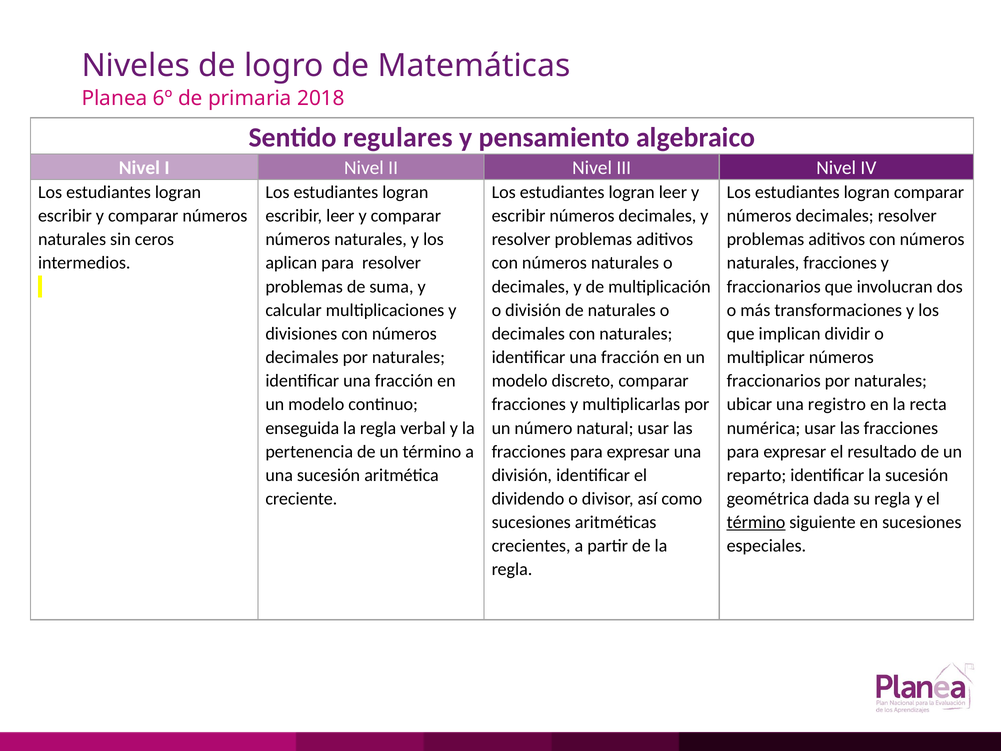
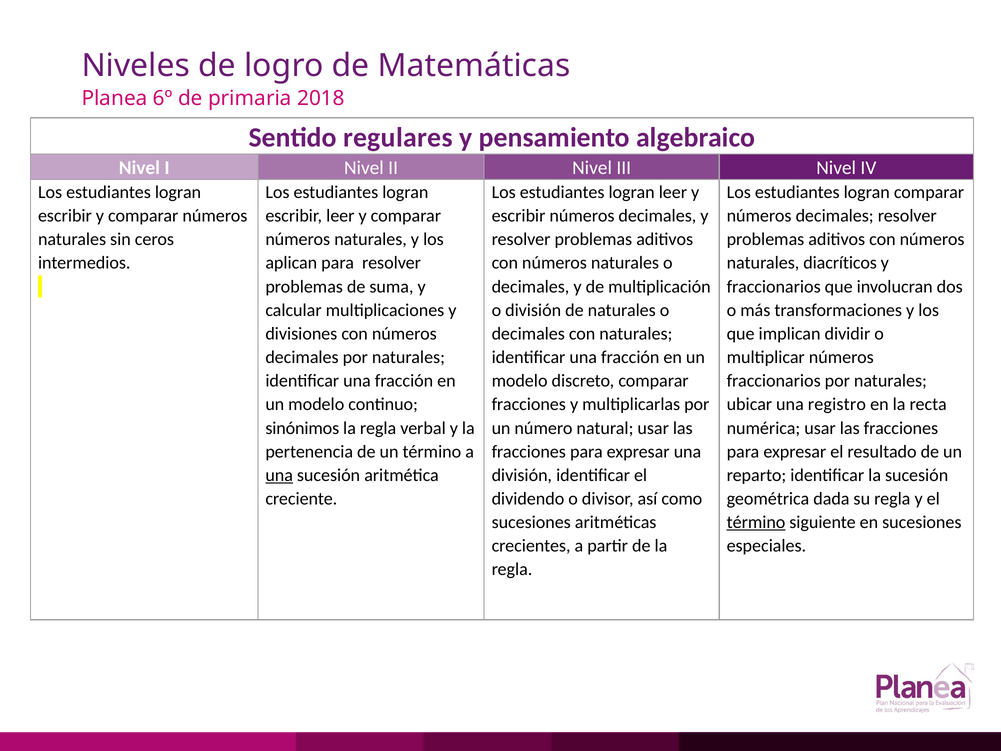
naturales fracciones: fracciones -> diacríticos (840, 263)
enseguida: enseguida -> sinónimos (302, 428)
una underline: none -> present (279, 475)
